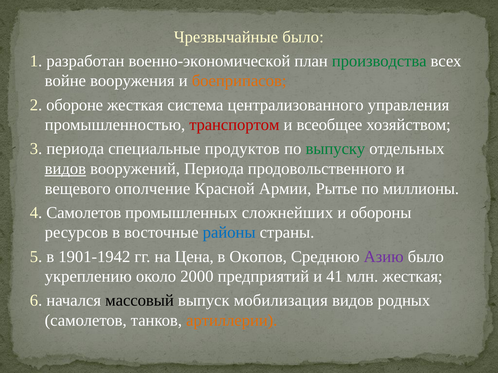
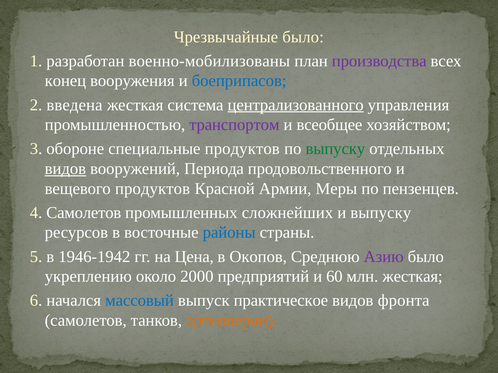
военно-экономической: военно-экономической -> военно-мобилизованы (209, 61)
производства colour: green -> purple (379, 61)
войне: войне -> конец (65, 81)
боеприпасов colour: orange -> blue (239, 81)
обороне: обороне -> введена (74, 105)
централизованного underline: none -> present (296, 105)
транспортом colour: red -> purple (234, 125)
3 периода: периода -> обороне (75, 149)
вещевого ополчение: ополчение -> продуктов (153, 189)
Рытье: Рытье -> Меры (336, 189)
миллионы: миллионы -> пензенцев (421, 189)
и обороны: обороны -> выпуску (381, 213)
1901-1942: 1901-1942 -> 1946-1942 (94, 257)
41: 41 -> 60 (334, 277)
массовый colour: black -> blue (140, 301)
мобилизация: мобилизация -> практическое (281, 301)
родных: родных -> фронта (404, 301)
